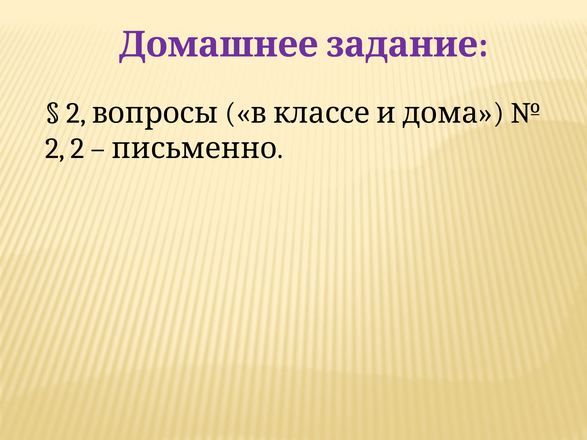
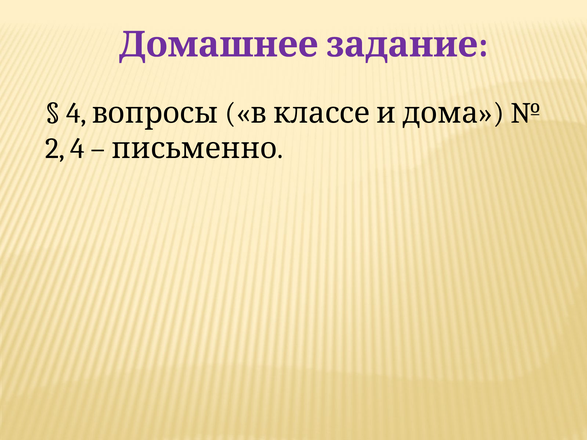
2: 2 -> 4 (76, 113)
2 2: 2 -> 4 (77, 148)
